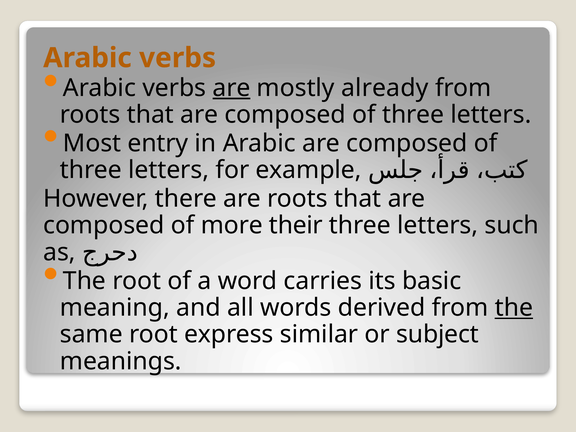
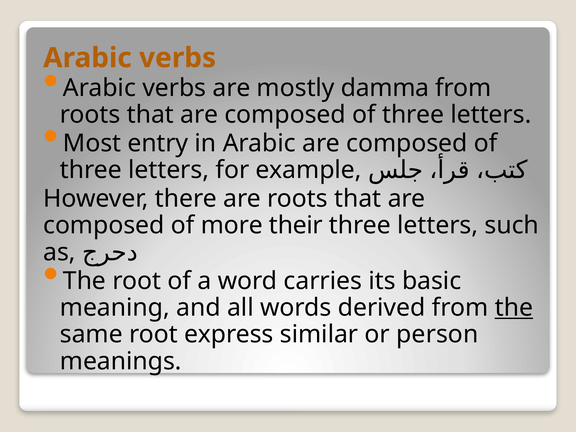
are underline: present -> none (232, 88)
already: already -> damma (385, 88)
subject: subject -> person (437, 334)
